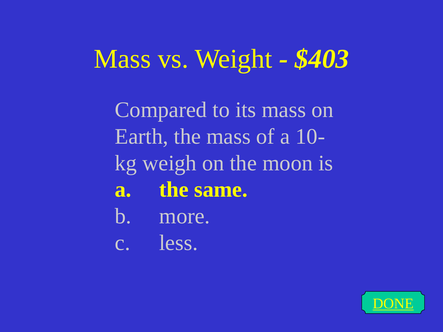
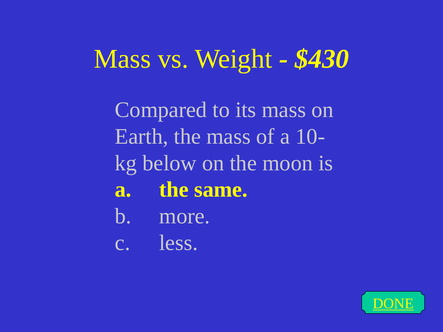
$403: $403 -> $430 (322, 59)
weigh: weigh -> below (170, 163)
